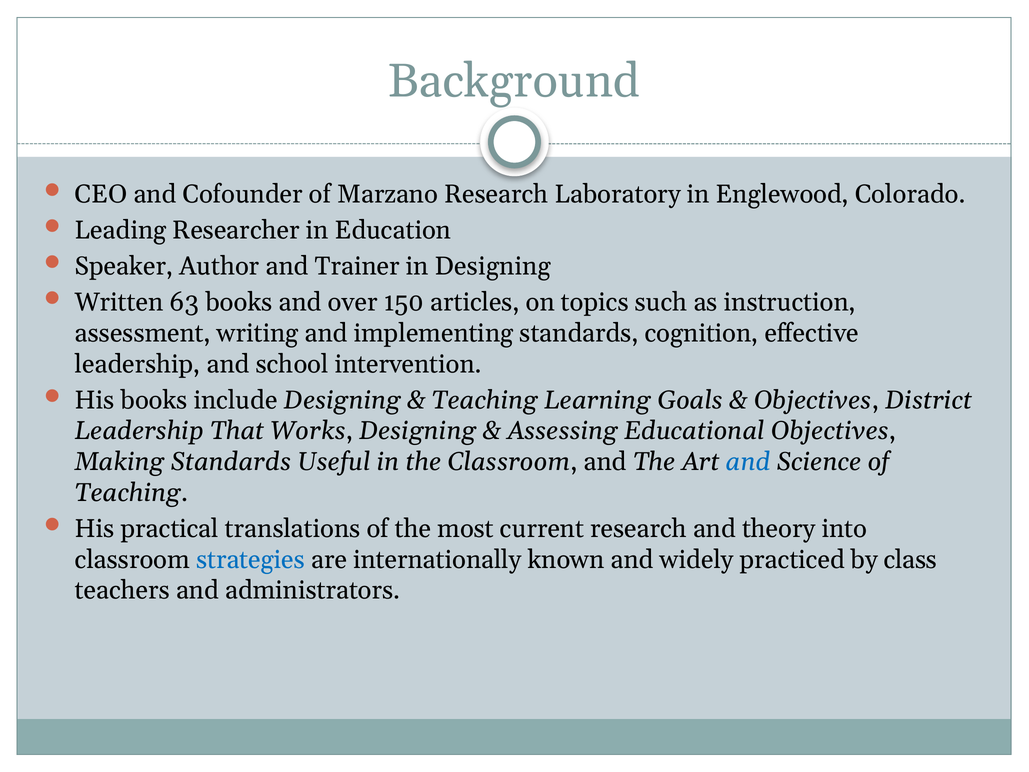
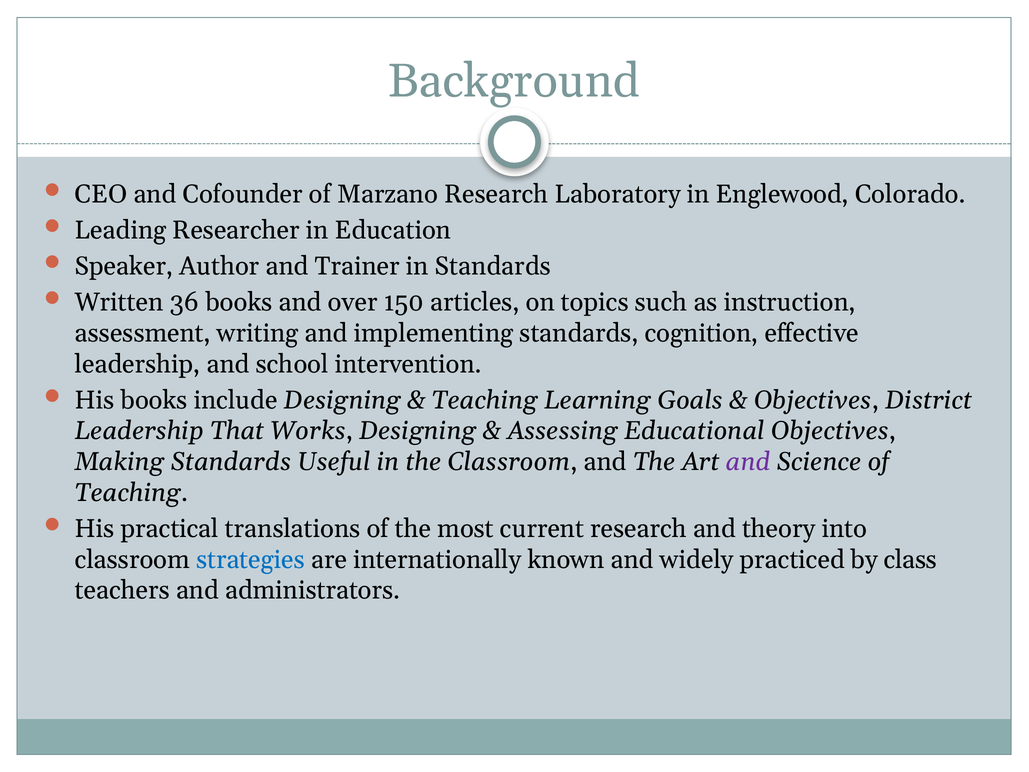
in Designing: Designing -> Standards (493, 266)
63: 63 -> 36 (184, 302)
and colour: blue -> purple (748, 462)
